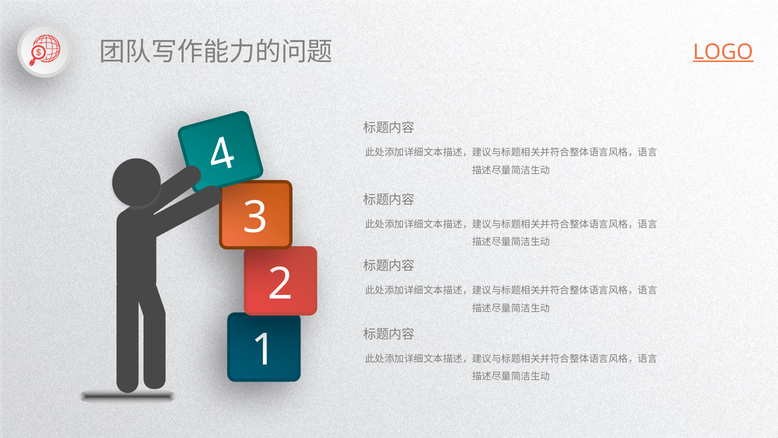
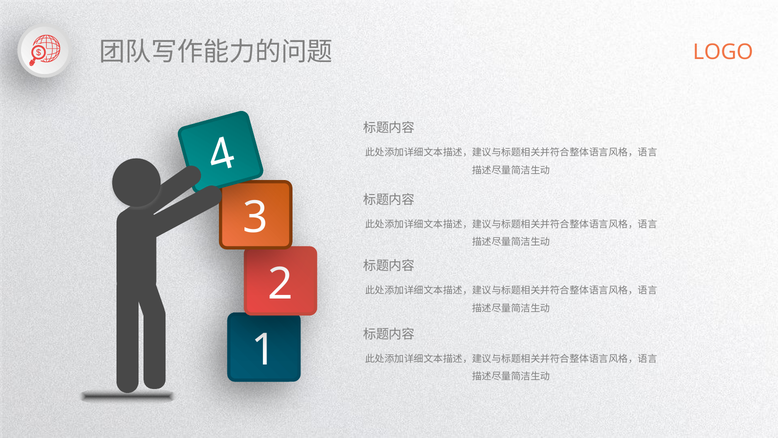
LOGO underline: present -> none (723, 52)
